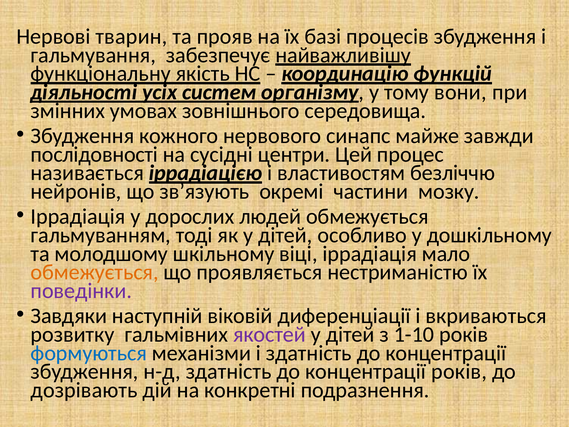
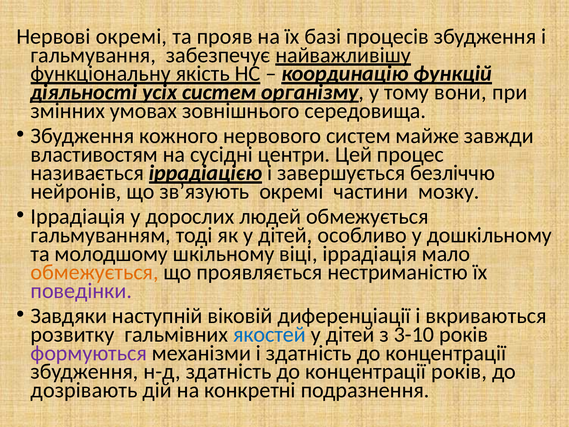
Нервові тварин: тварин -> окремі (131, 36)
нервового синапс: синапс -> систем (358, 136)
послідовності: послідовності -> властивостям (94, 154)
властивостям: властивостям -> завершується (341, 173)
якостей colour: purple -> blue (269, 334)
1-10: 1-10 -> 3-10 (414, 334)
формуються colour: blue -> purple (89, 353)
